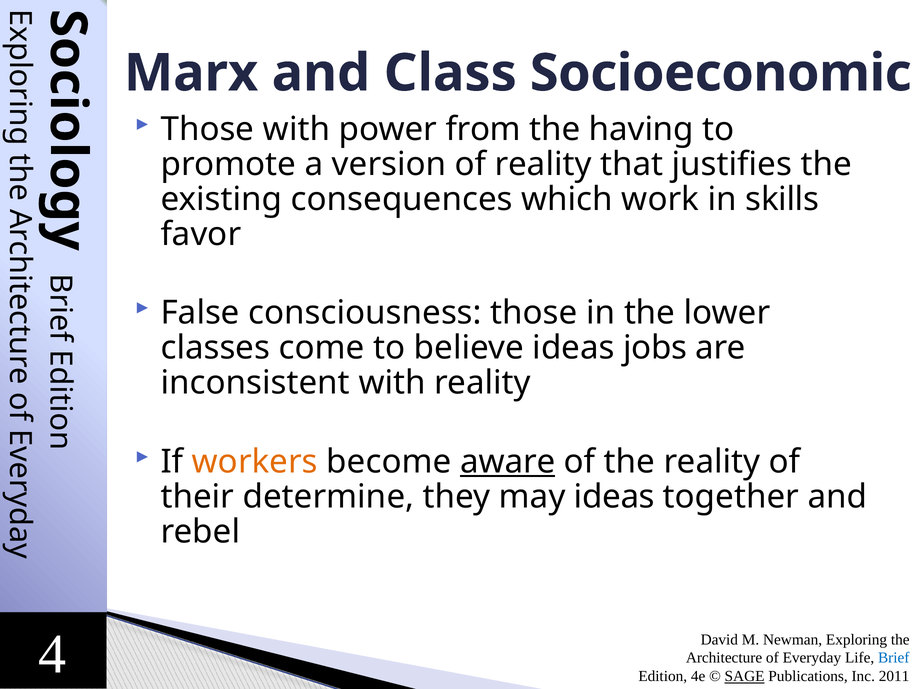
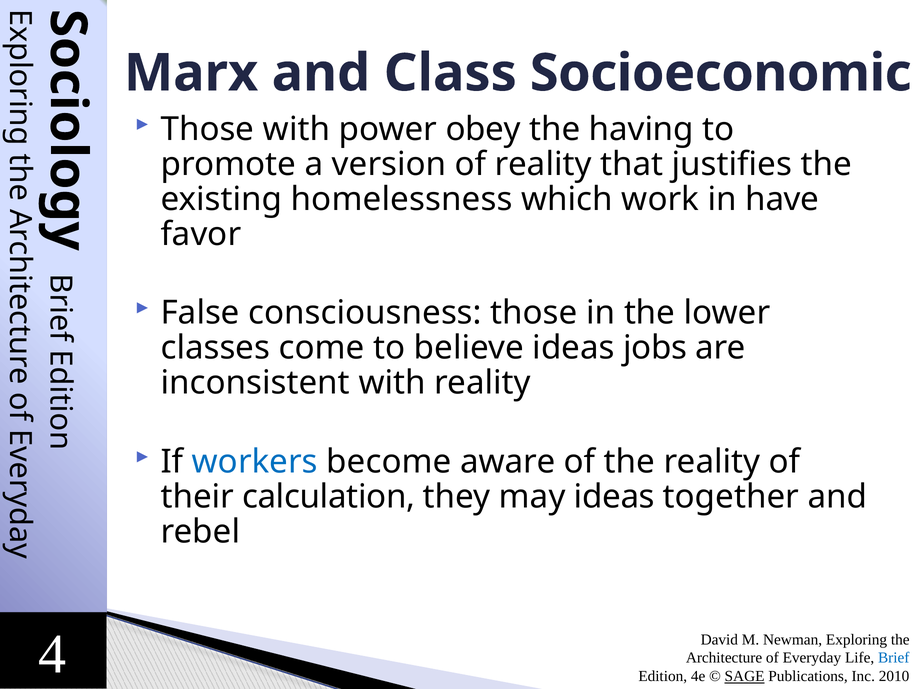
from: from -> obey (483, 129)
consequences: consequences -> homelessness (402, 199)
skills: skills -> have (782, 199)
workers colour: orange -> blue (255, 462)
aware underline: present -> none (508, 462)
determine: determine -> calculation (329, 497)
2011: 2011 -> 2010 (894, 677)
